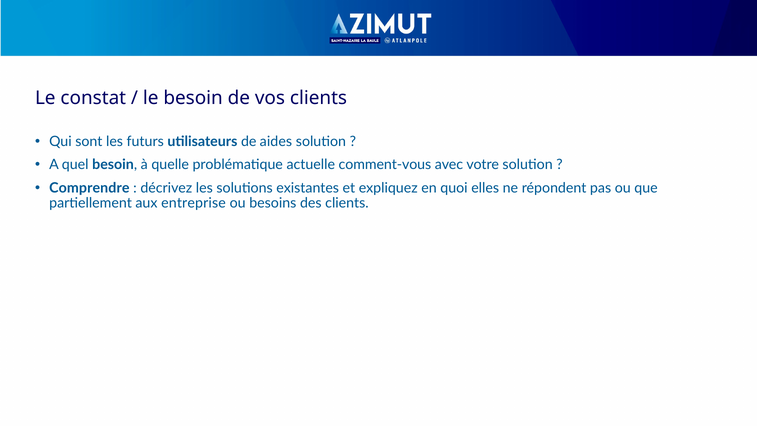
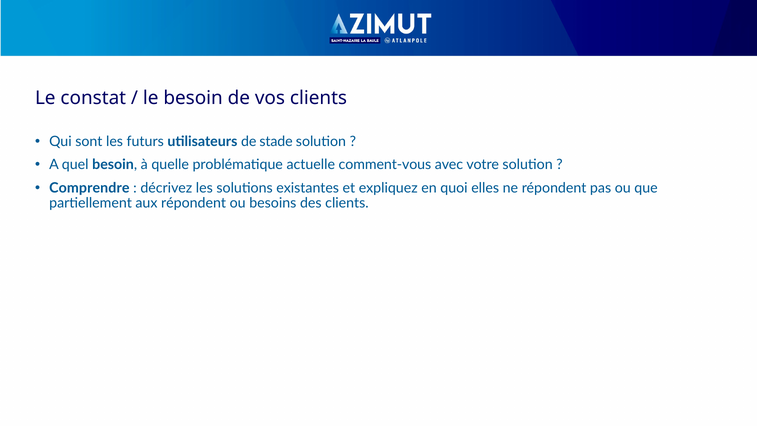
aides: aides -> stade (276, 141)
aux entreprise: entreprise -> répondent (194, 203)
